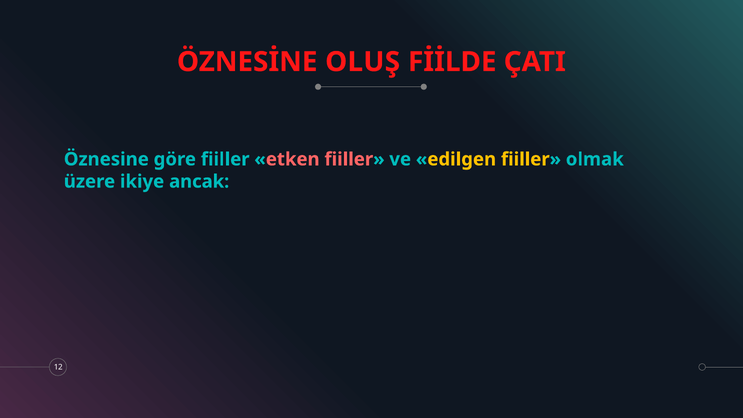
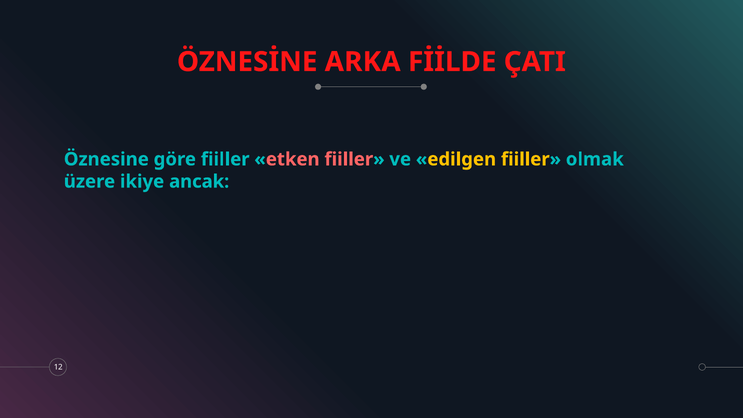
OLUŞ: OLUŞ -> ARKA (363, 62)
